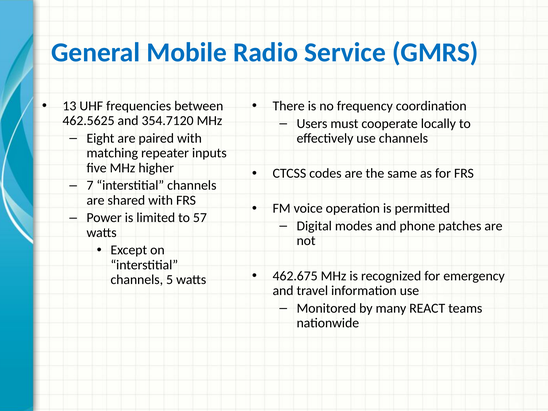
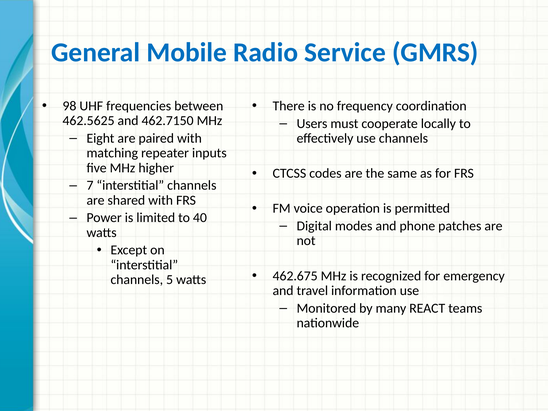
13: 13 -> 98 (69, 106)
354.7120: 354.7120 -> 462.7150 (168, 121)
57: 57 -> 40 (200, 218)
